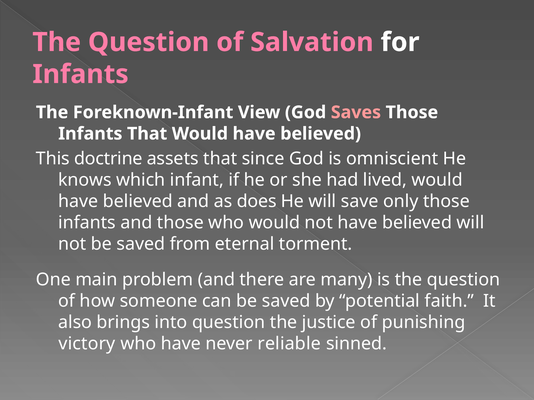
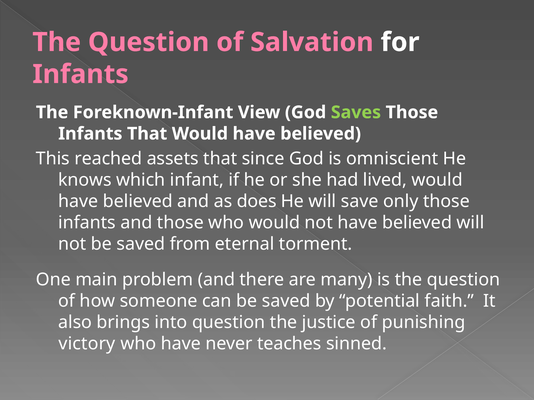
Saves colour: pink -> light green (356, 113)
doctrine: doctrine -> reached (108, 159)
reliable: reliable -> teaches (289, 344)
